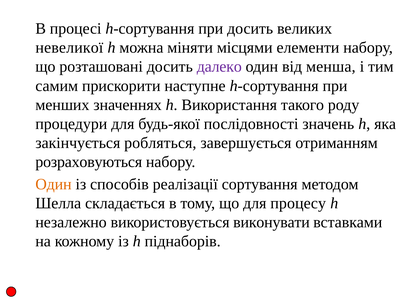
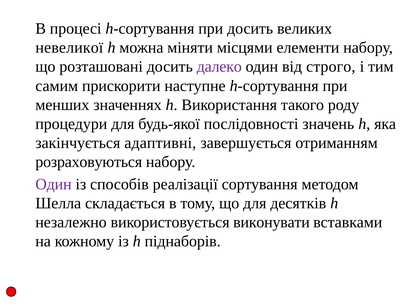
менша: менша -> строго (331, 67)
робляться: робляться -> адаптивні (160, 143)
Один colour: orange -> purple (53, 184)
процесу: процесу -> десятків (298, 203)
